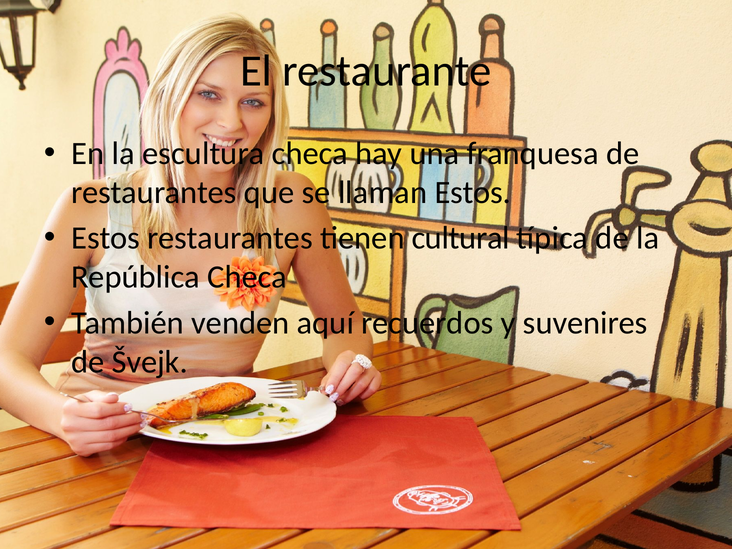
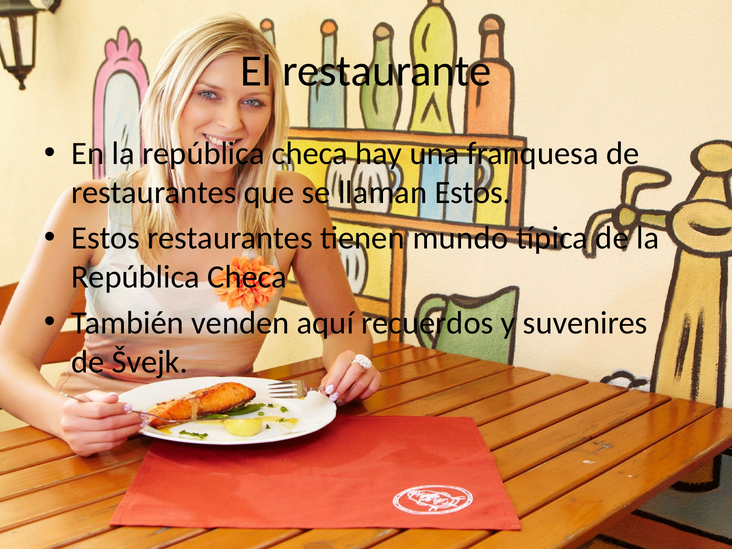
En la escultura: escultura -> república (203, 154)
cultural: cultural -> mundo (460, 238)
